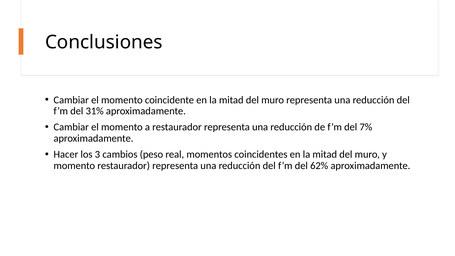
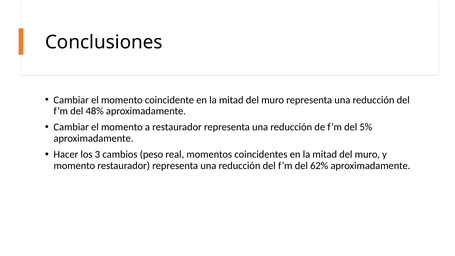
31%: 31% -> 48% (95, 111)
7%: 7% -> 5% (366, 127)
